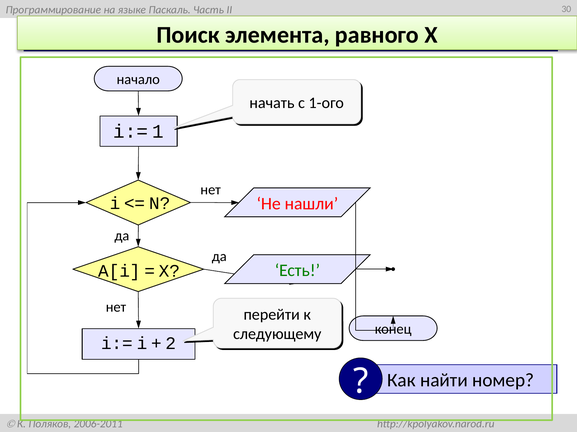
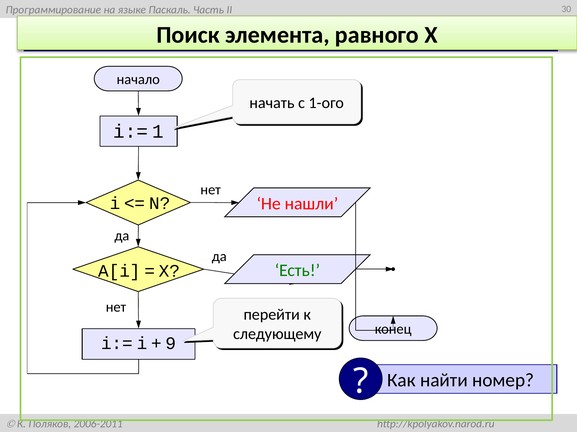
2: 2 -> 9 (171, 344)
